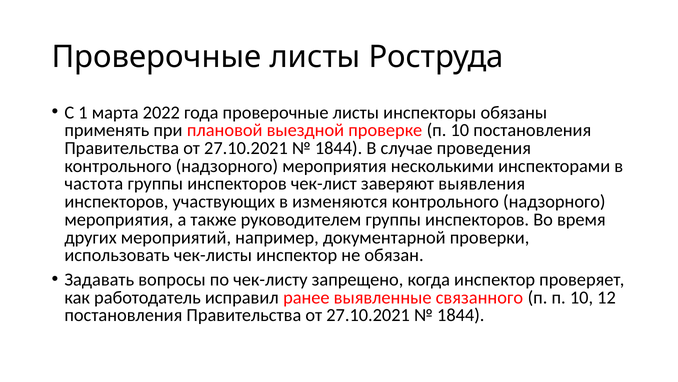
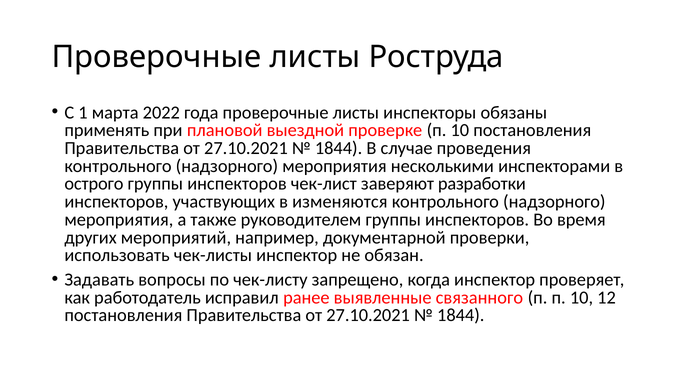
частота: частота -> острого (94, 184)
выявления: выявления -> разработки (482, 184)
